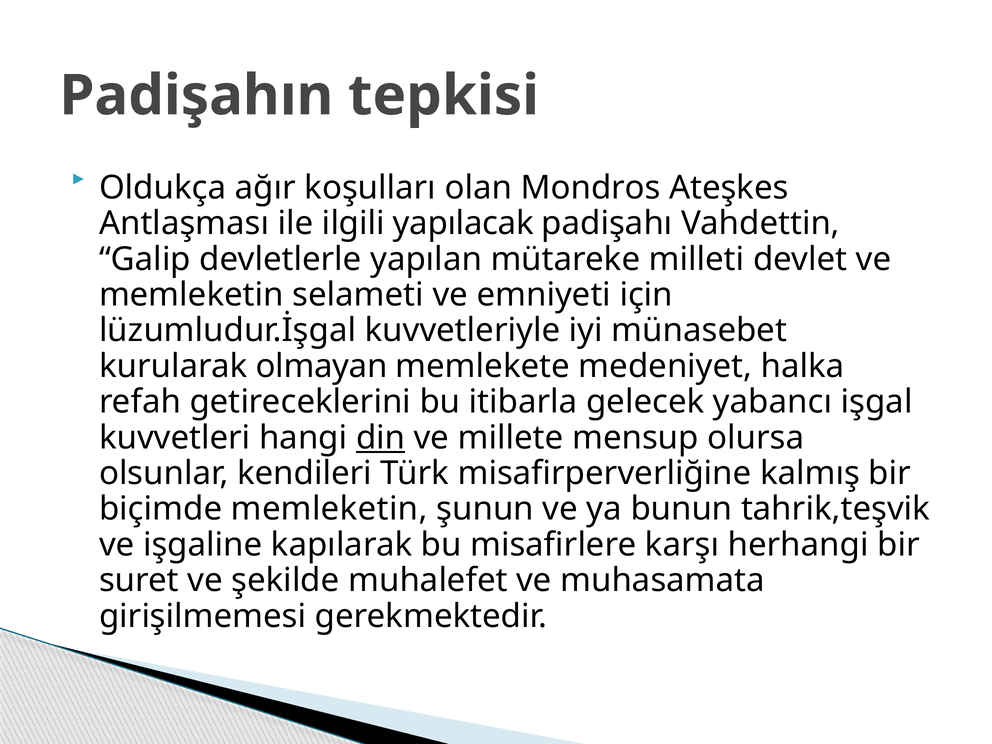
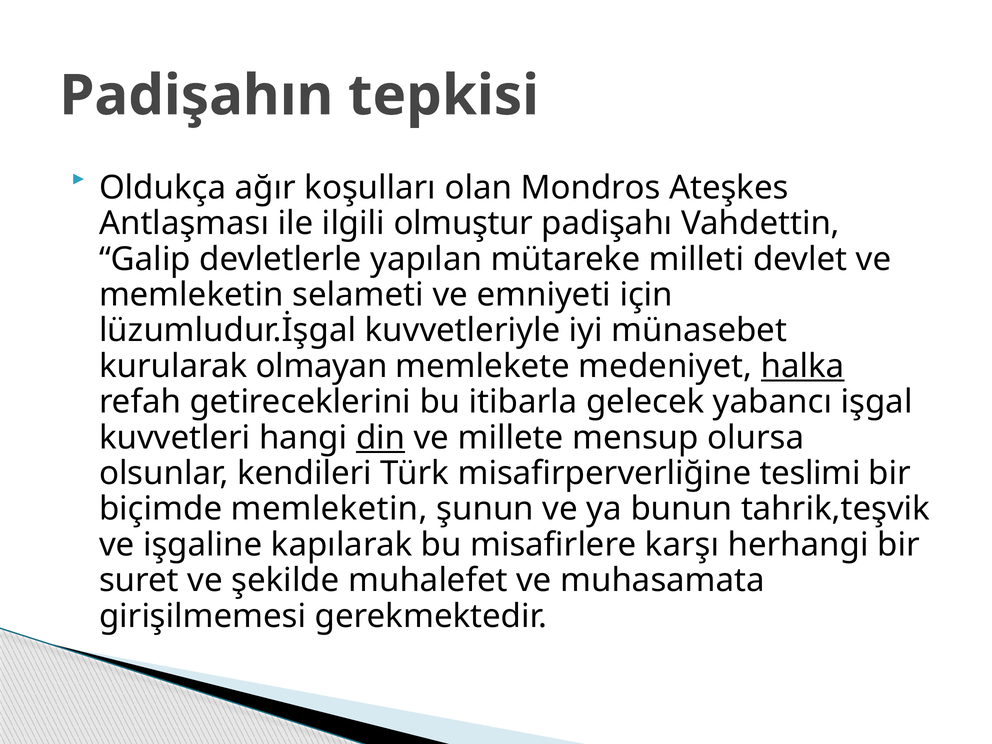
yapılacak: yapılacak -> olmuştur (463, 223)
halka underline: none -> present (803, 366)
kalmış: kalmış -> teslimi (810, 473)
